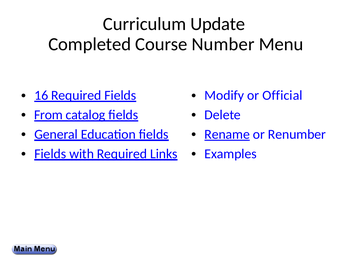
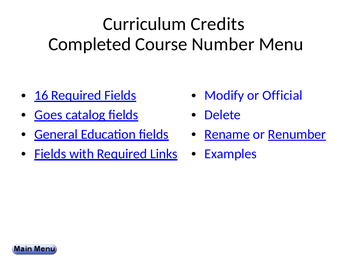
Update: Update -> Credits (218, 24)
From: From -> Goes (48, 115)
Renumber underline: none -> present (297, 134)
